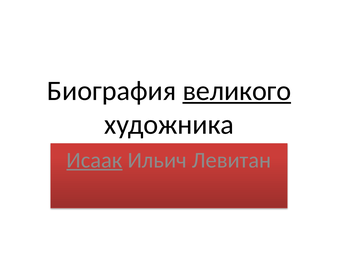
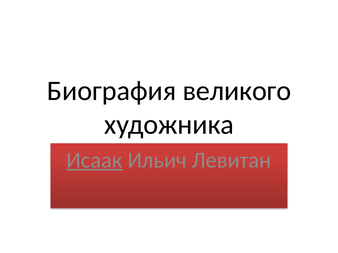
великого underline: present -> none (237, 91)
